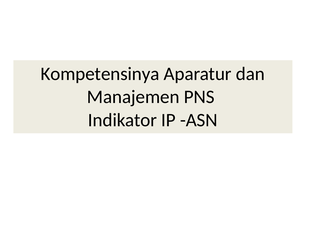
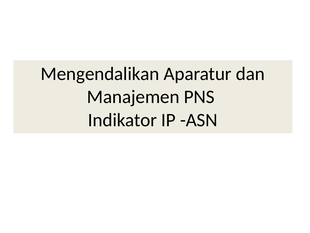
Kompetensinya: Kompetensinya -> Mengendalikan (100, 74)
